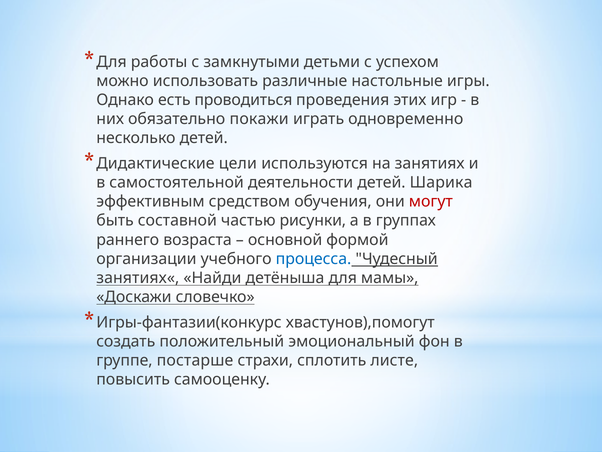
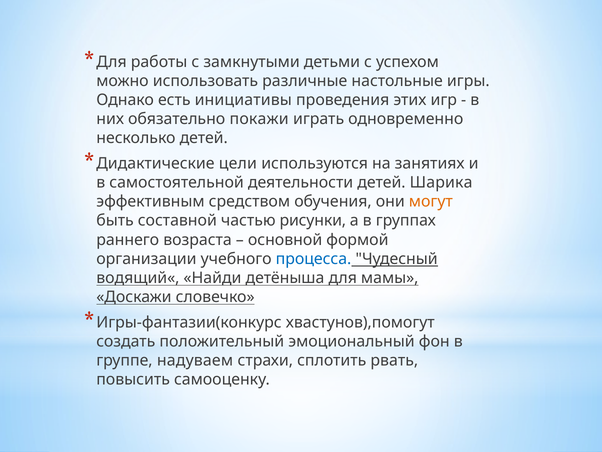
проводиться: проводиться -> инициативы (243, 100)
могут colour: red -> orange (431, 201)
занятиях«: занятиях« -> водящий« (138, 278)
постарше: постарше -> надуваем (195, 360)
листе: листе -> рвать (394, 360)
